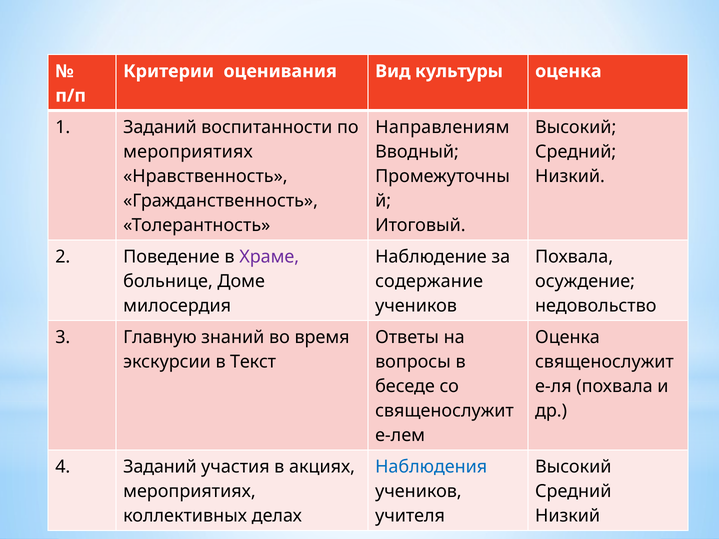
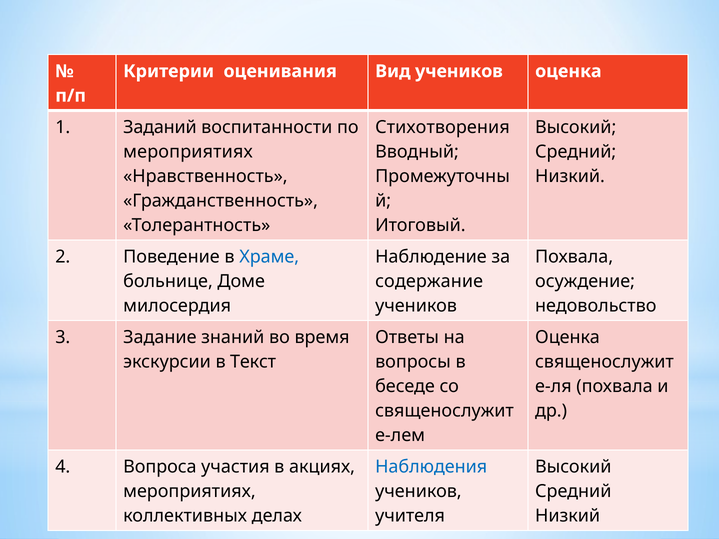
Вид культуры: культуры -> учеников (459, 71)
Направлениям: Направлениям -> Стихотворения (442, 127)
Храме colour: purple -> blue (269, 257)
Главную: Главную -> Задание (160, 338)
4 Заданий: Заданий -> Вопроса (160, 467)
